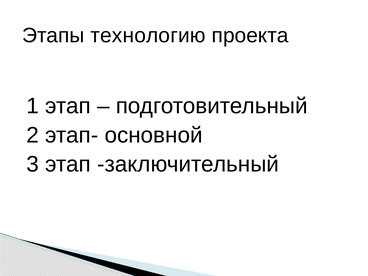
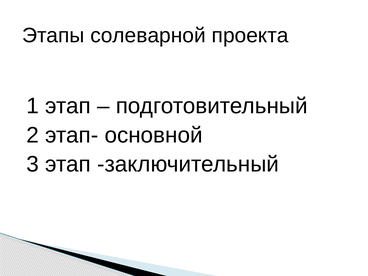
технологию: технологию -> солеварной (148, 36)
